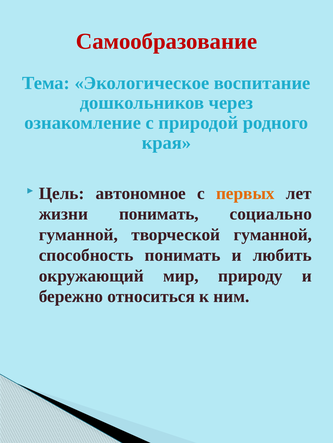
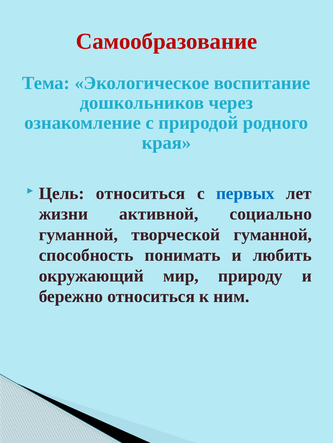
Цель автономное: автономное -> относиться (141, 194)
первых colour: orange -> blue (245, 194)
жизни понимать: понимать -> активной (159, 214)
